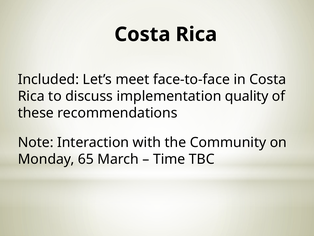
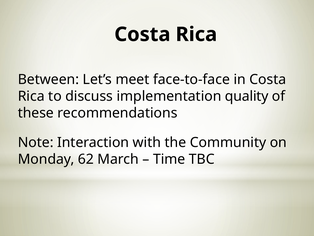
Included: Included -> Between (48, 79)
65: 65 -> 62 (86, 159)
